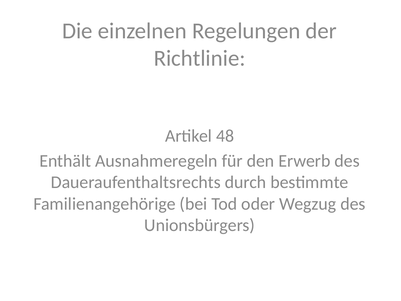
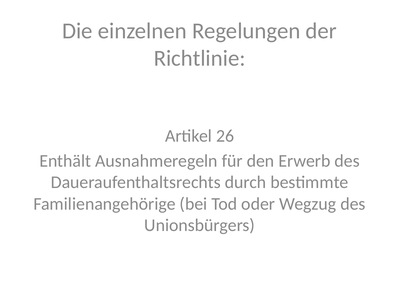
48: 48 -> 26 (225, 136)
